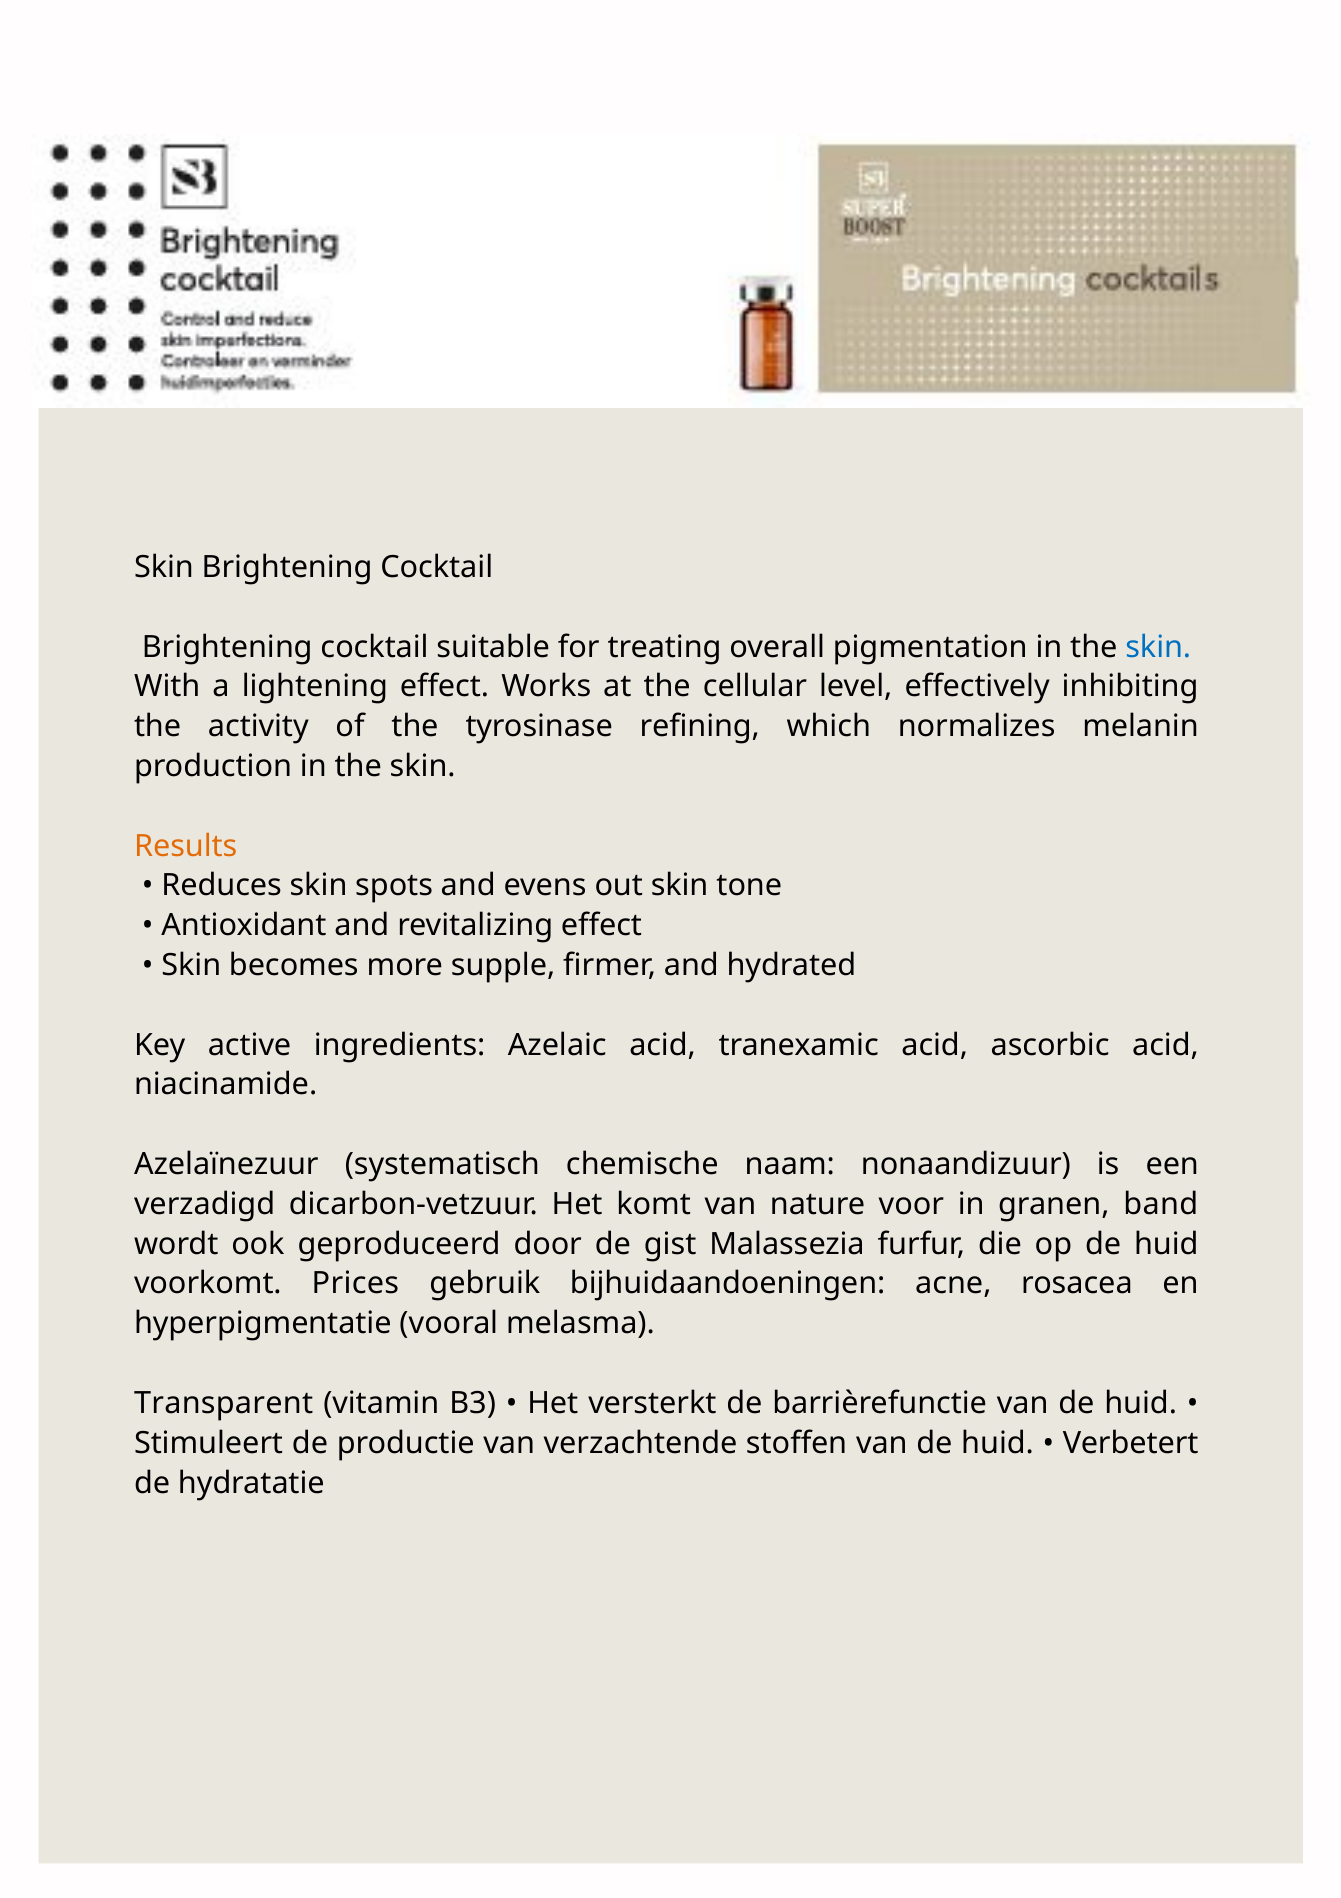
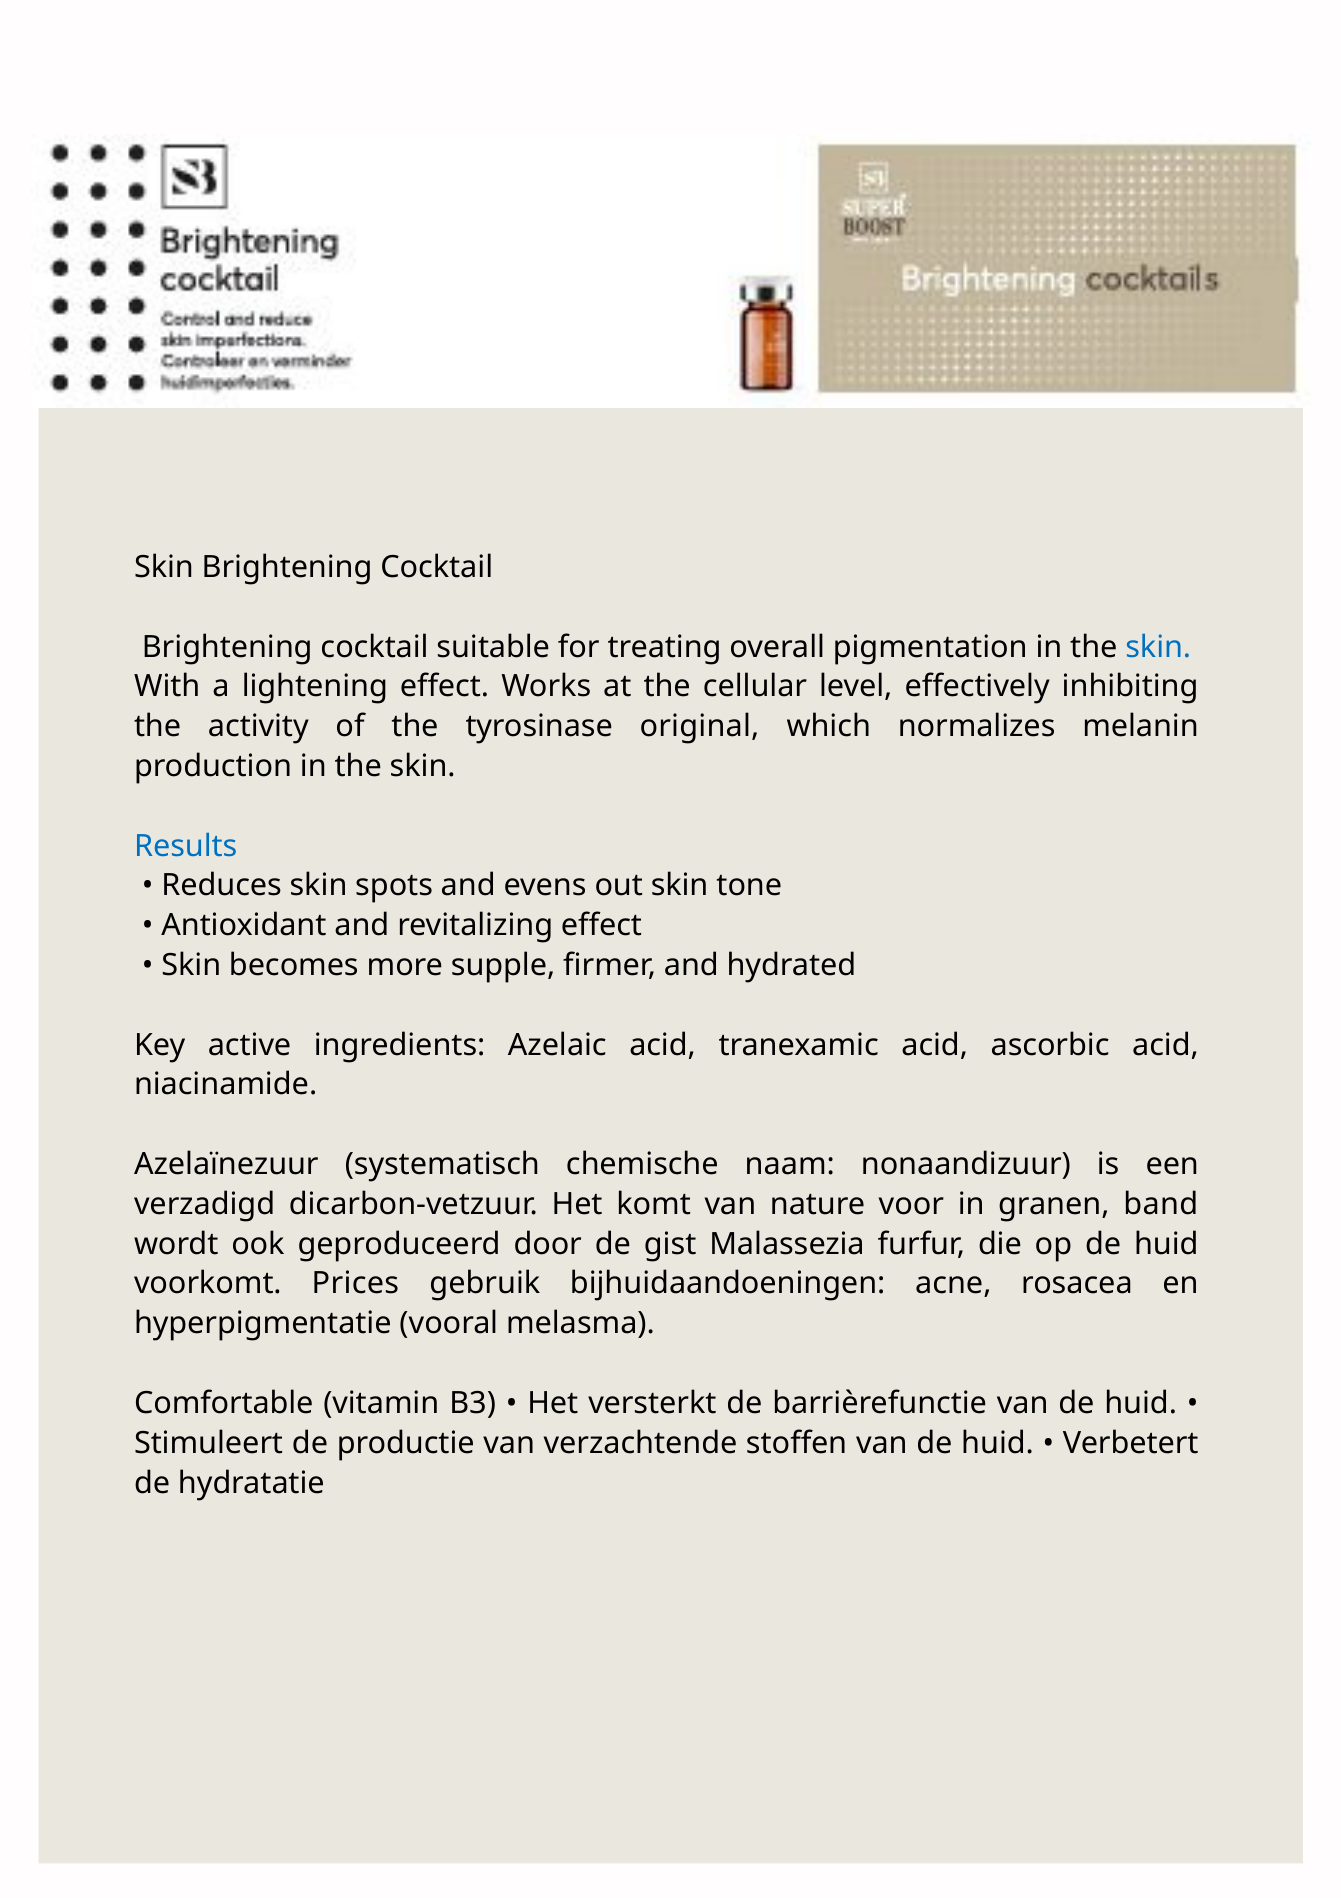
refining: refining -> original (700, 726)
Results colour: orange -> blue (186, 846)
Transparent: Transparent -> Comfortable (224, 1403)
